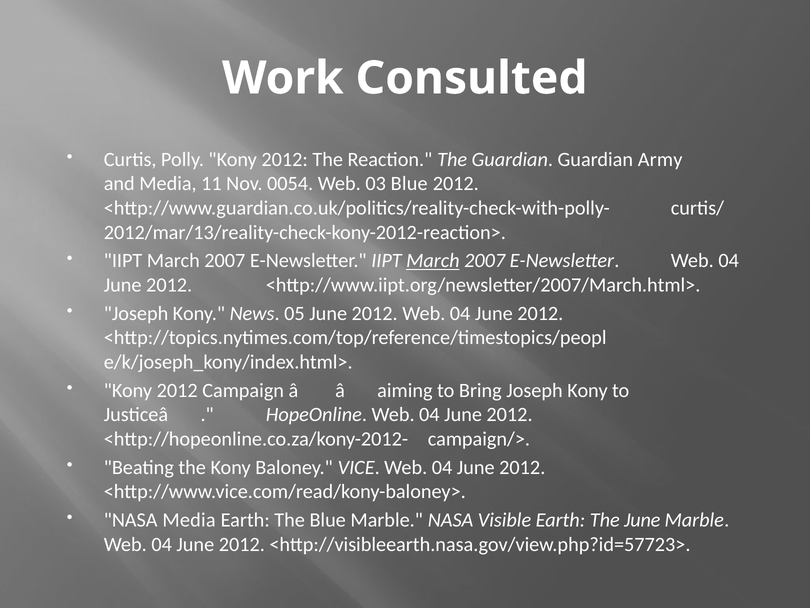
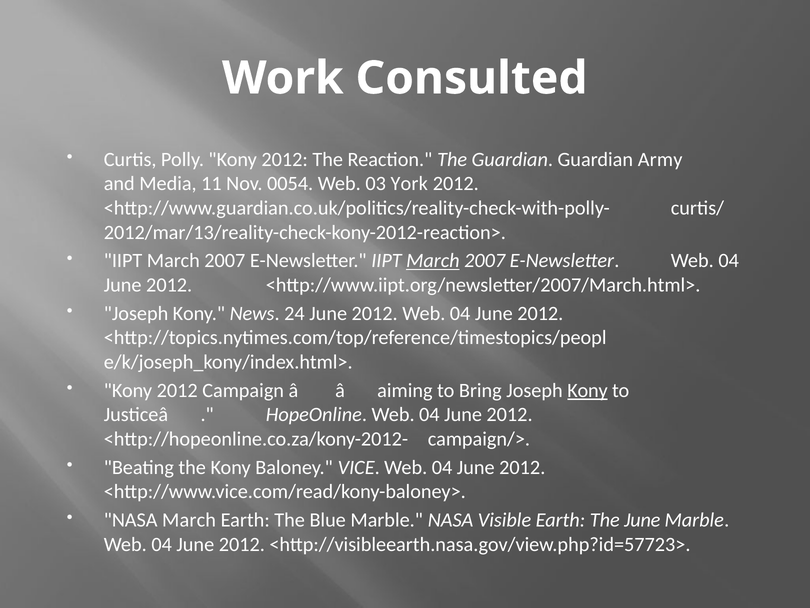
03 Blue: Blue -> York (409, 184)
05: 05 -> 24 (294, 313)
Kony underline: none -> present (587, 390)
NASA Media: Media -> March (189, 520)
